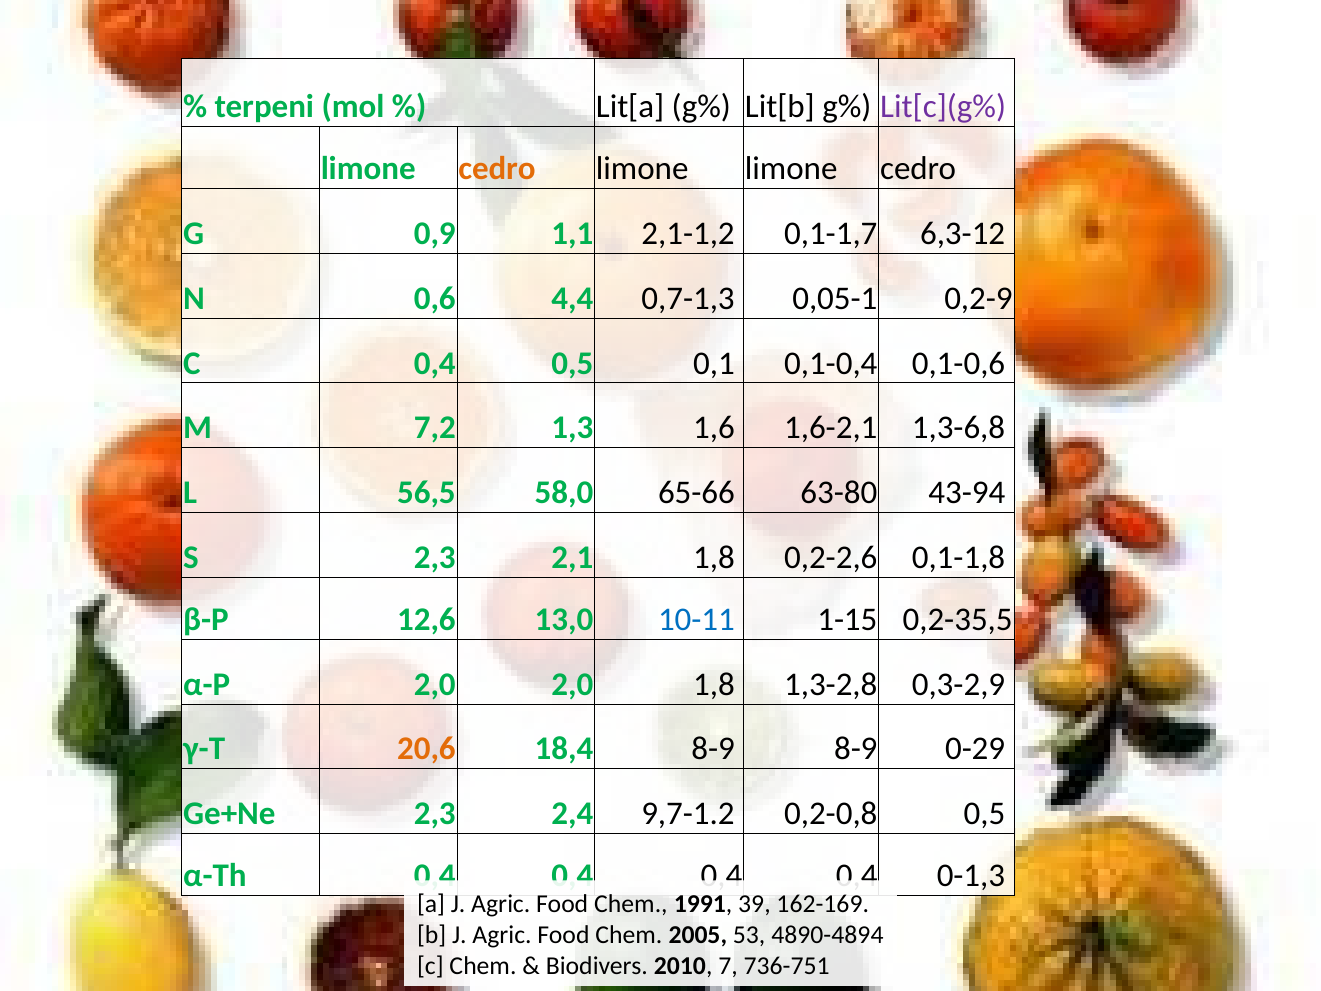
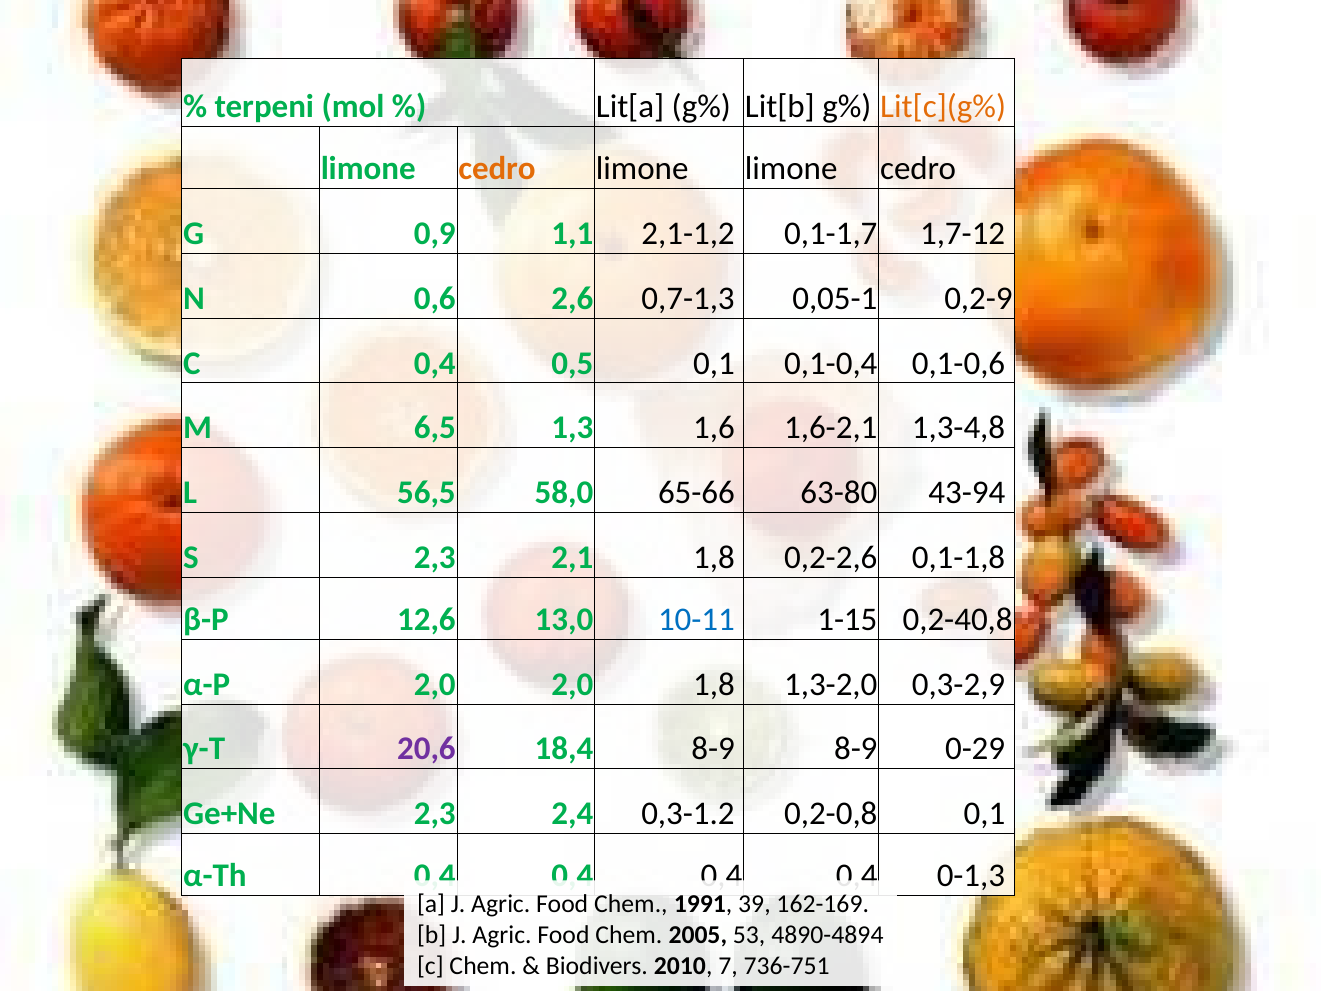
Lit[c](g% colour: purple -> orange (943, 107)
6,3-12: 6,3-12 -> 1,7-12 (963, 234)
4,4: 4,4 -> 2,6 (572, 298)
7,2: 7,2 -> 6,5 (435, 428)
1,3-6,8: 1,3-6,8 -> 1,3-4,8 (959, 428)
0,2-35,5: 0,2-35,5 -> 0,2-40,8 (958, 619)
1,3-2,8: 1,3-2,8 -> 1,3-2,0 (831, 684)
20,6 colour: orange -> purple (426, 749)
9,7-1.2: 9,7-1.2 -> 0,3-1.2 (688, 814)
0,2-0,8 0,5: 0,5 -> 0,1 (984, 814)
